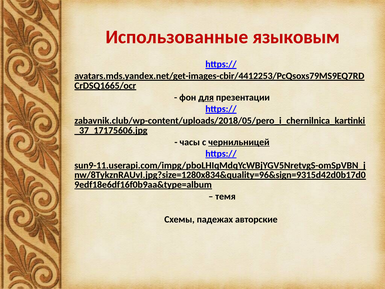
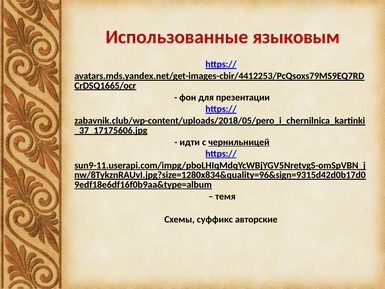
для underline: present -> none (206, 97)
часы: часы -> идти (190, 142)
падежах: падежах -> суффикс (215, 219)
